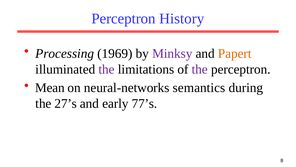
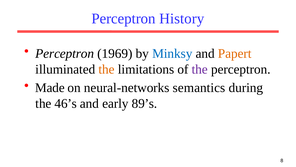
Processing: Processing -> Perceptron (65, 53)
Minksy colour: purple -> blue (172, 53)
the colour: purple -> orange (107, 69)
Mean: Mean -> Made (50, 88)
27’s: 27’s -> 46’s (66, 103)
77’s: 77’s -> 89’s (144, 103)
